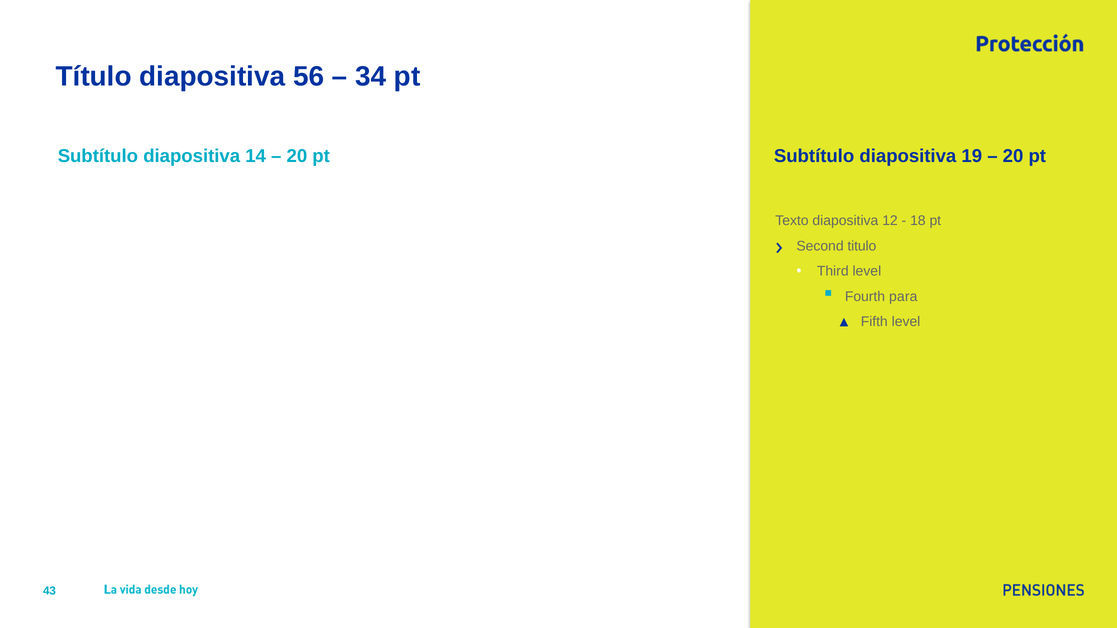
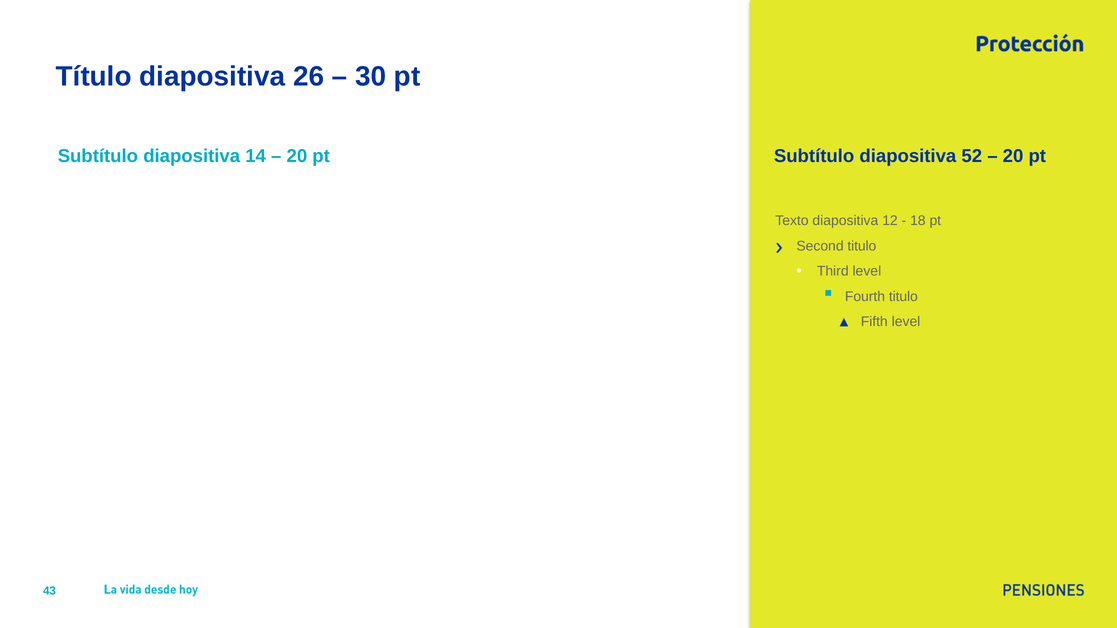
56: 56 -> 26 (309, 76)
34: 34 -> 30 (371, 76)
19: 19 -> 52 (972, 156)
Fourth para: para -> titulo (903, 297)
